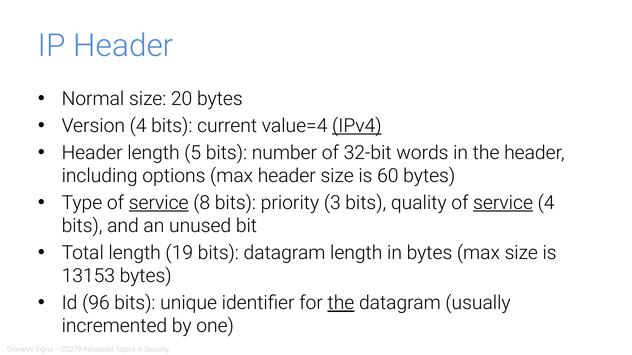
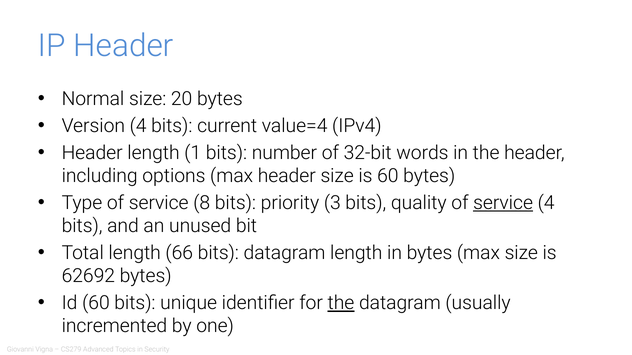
IPv4 underline: present -> none (357, 126)
5: 5 -> 1 (193, 153)
service underline: present -> none (159, 203)
19: 19 -> 66 (179, 253)
13153: 13153 -> 62692 (88, 276)
Id 96: 96 -> 60 (96, 303)
